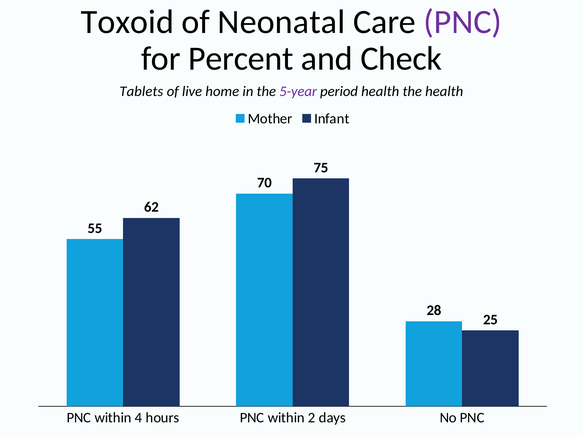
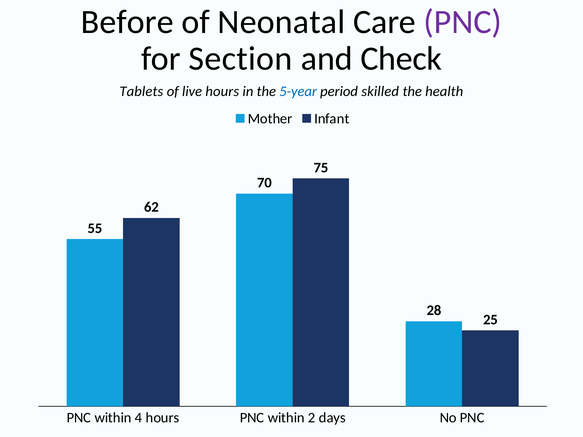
Toxoid: Toxoid -> Before (127, 22)
Percent: Percent -> Section (240, 59)
live home: home -> hours (222, 92)
5-year colour: purple -> blue (298, 92)
period health: health -> skilled (380, 92)
